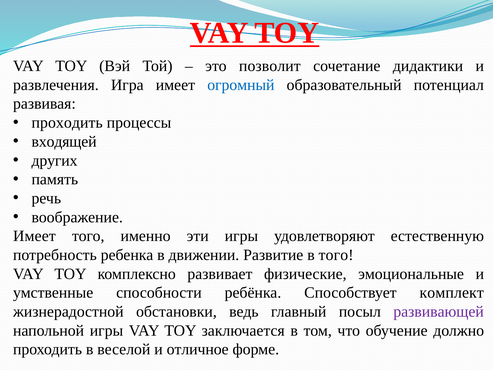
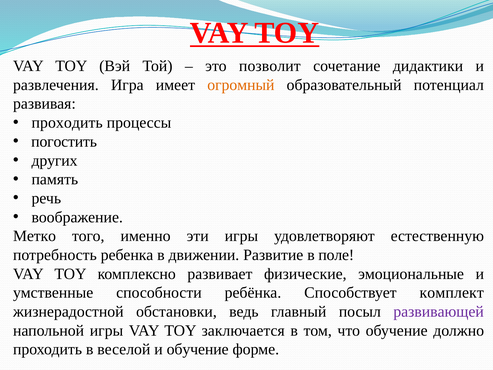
огромный colour: blue -> orange (241, 85)
входящей: входящей -> погостить (64, 141)
Имеет: Имеет -> Метко (35, 236)
в того: того -> поле (336, 255)
и отличное: отличное -> обучение (198, 349)
